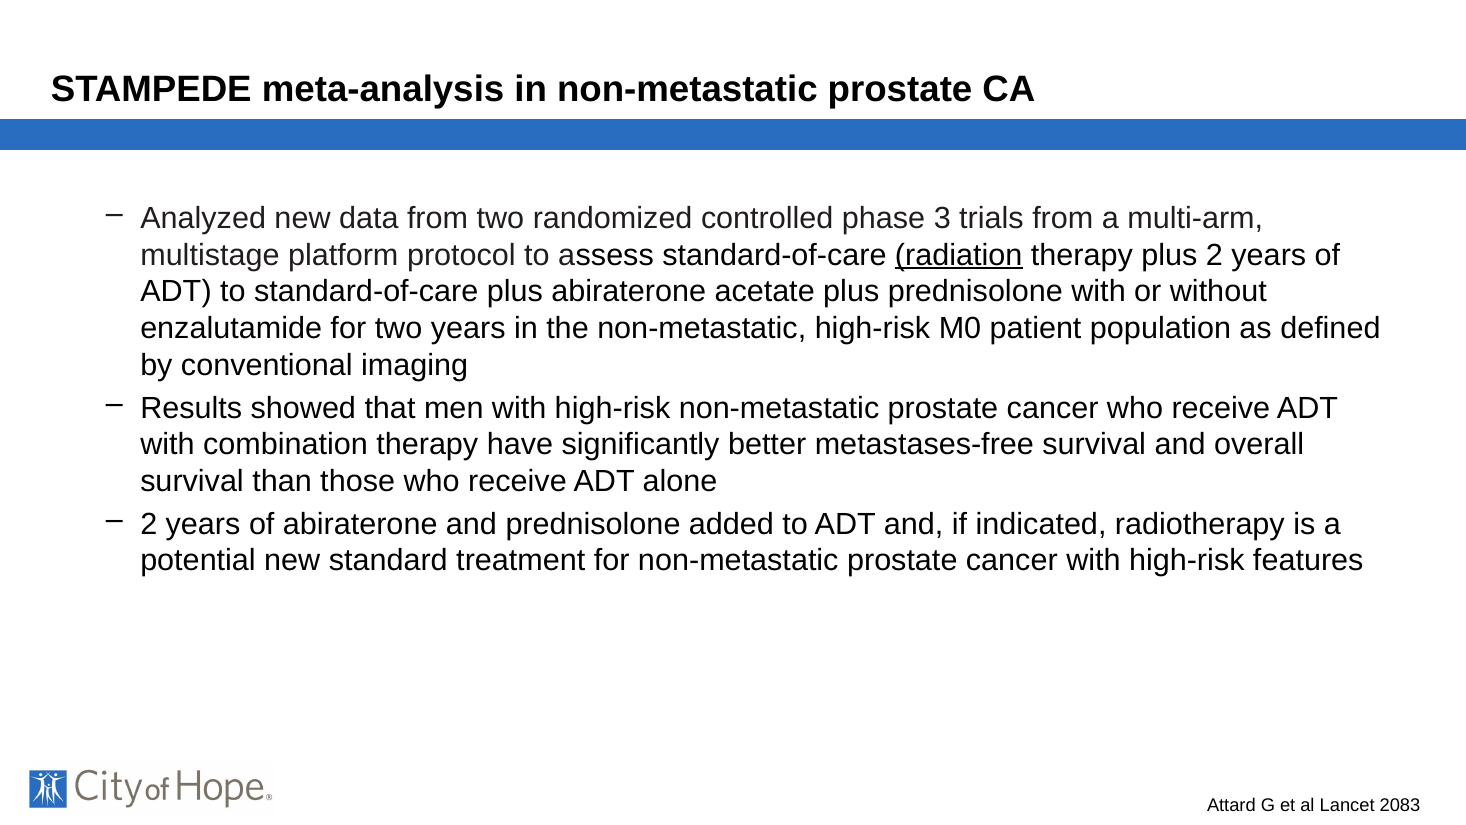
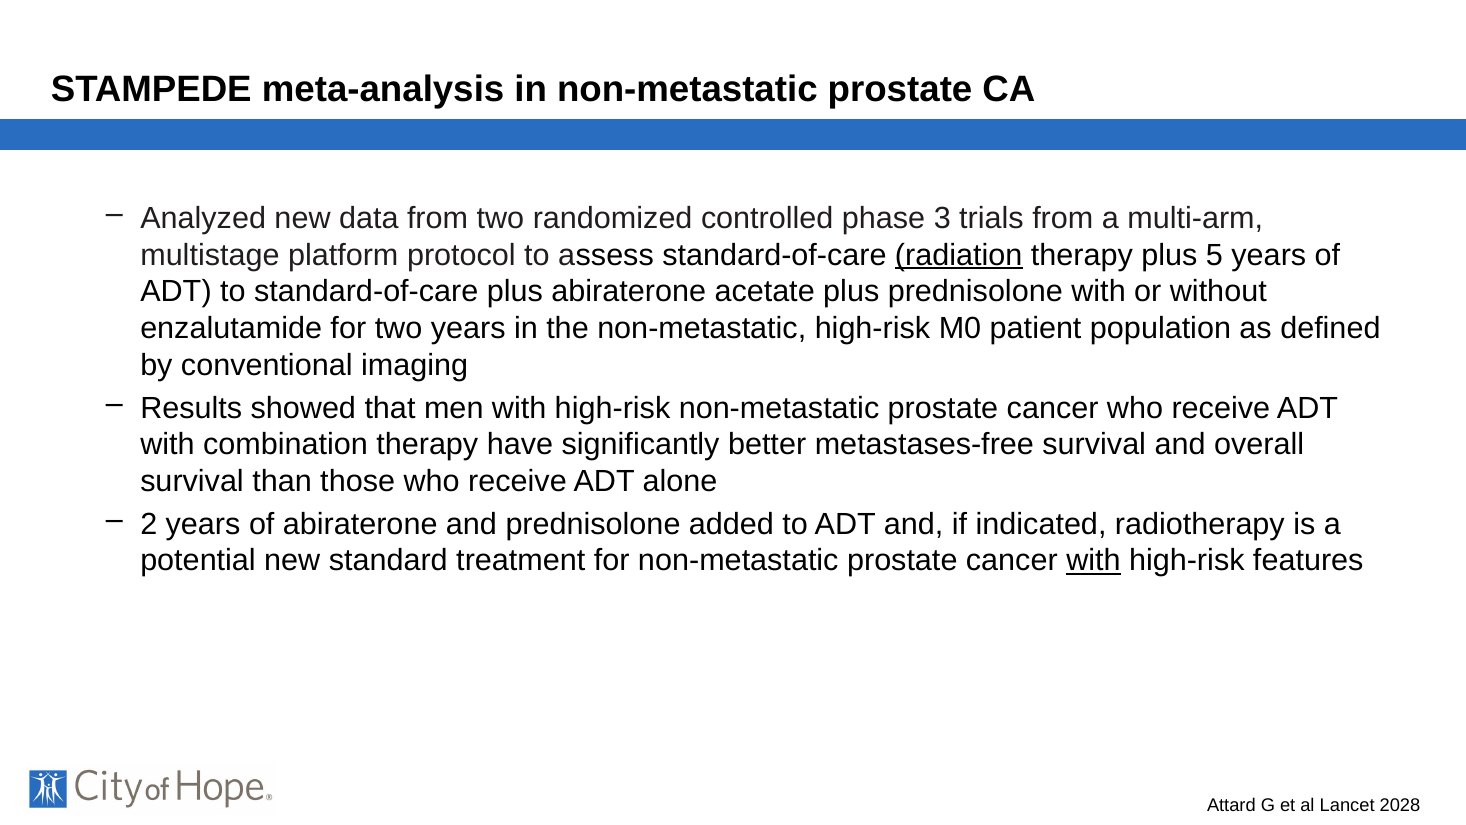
plus 2: 2 -> 5 (1214, 255)
with underline: none -> present (1093, 561)
2083: 2083 -> 2028 (1400, 805)
